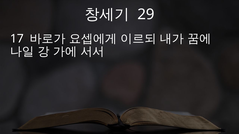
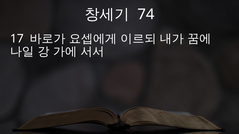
29: 29 -> 74 (146, 14)
